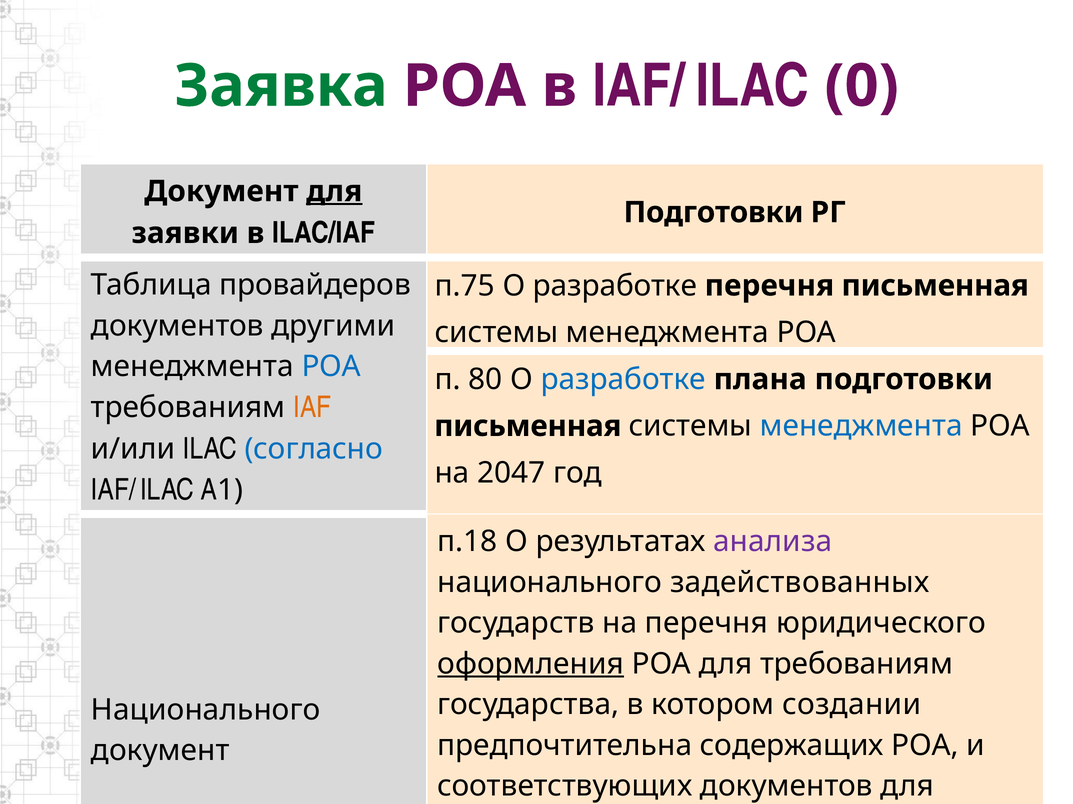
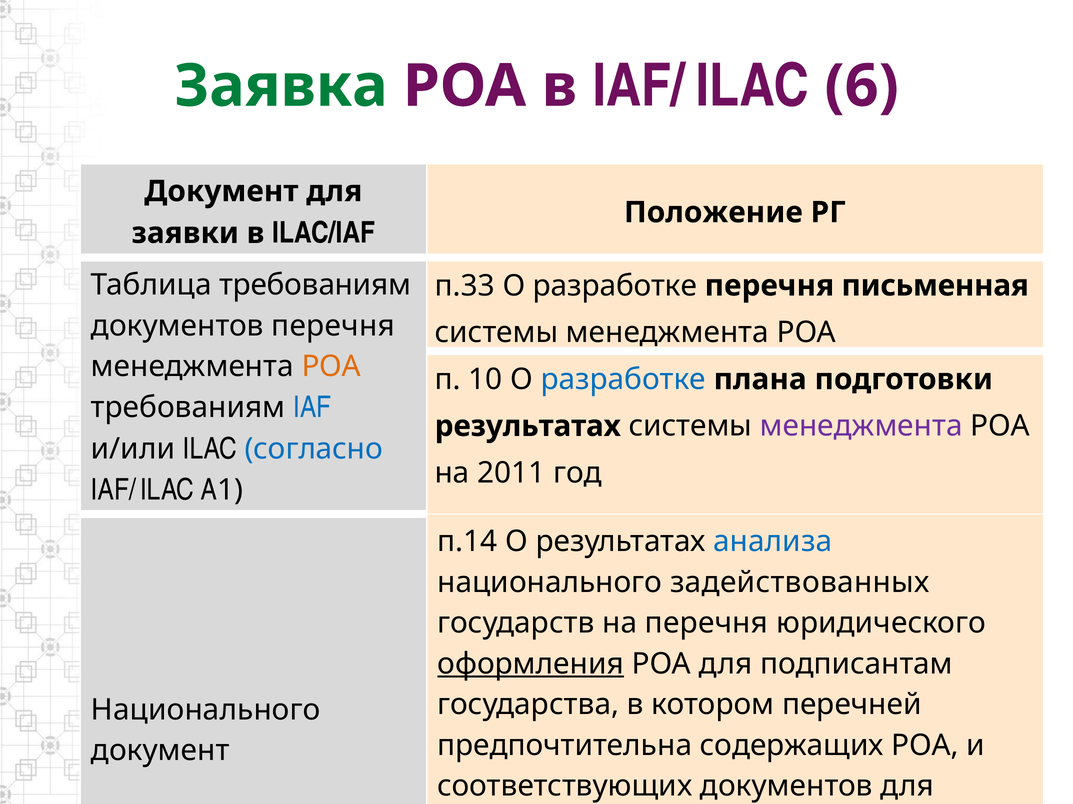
0: 0 -> 6 (862, 86)
для underline: present -> none (334, 191)
ILAC/IAF Подготовки: Подготовки -> Положение (713, 213)
Таблица провайдеров: провайдеров -> требованиям (315, 285)
п.75: п.75 -> п.33 (465, 286)
документов другими: другими -> перечня (333, 326)
РОА colour: blue -> orange (331, 367)
80: 80 -> 10 (485, 380)
IAF colour: orange -> blue (312, 408)
письменная: письменная -> результатах (528, 427)
менеджмента colour: blue -> purple (861, 427)
2047: 2047 -> 2011 (511, 473)
п.18: п.18 -> п.14 (467, 542)
анализа colour: purple -> blue (773, 542)
для требованиям: требованиям -> подписантам (856, 664)
создании: создании -> перечней (852, 705)
